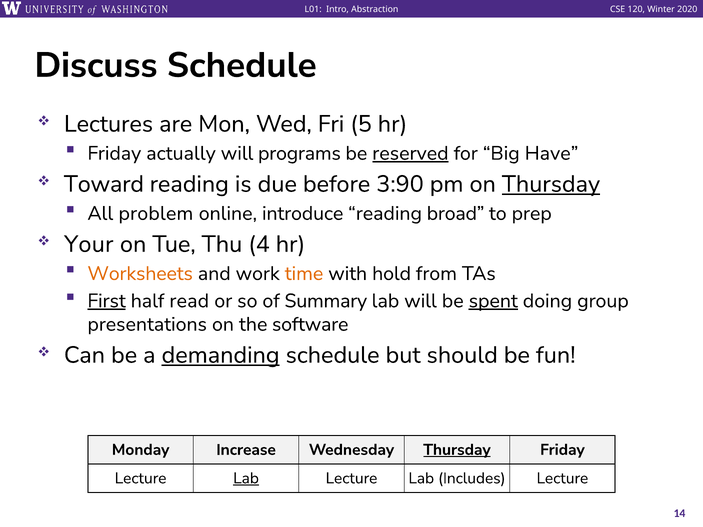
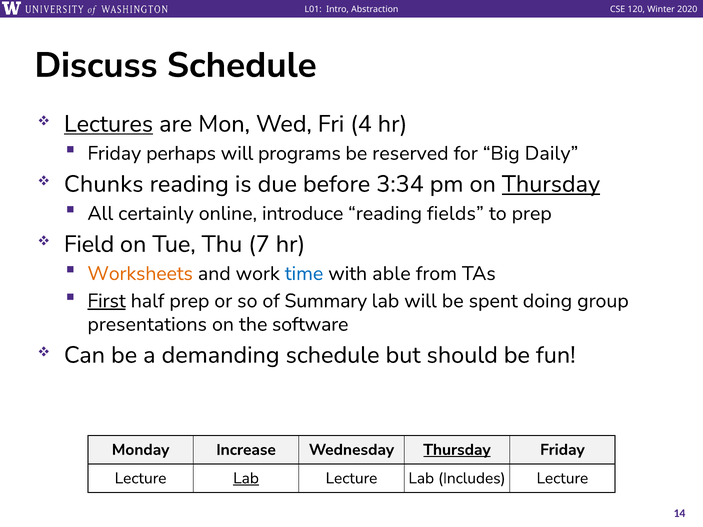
Lectures underline: none -> present (109, 124)
5: 5 -> 4 (361, 124)
actually: actually -> perhaps (181, 153)
reserved underline: present -> none (410, 153)
Have: Have -> Daily (552, 153)
Toward: Toward -> Chunks (104, 184)
3:90: 3:90 -> 3:34 (400, 184)
problem: problem -> certainly (156, 214)
broad: broad -> fields (455, 214)
Your: Your -> Field (89, 244)
4: 4 -> 7 (259, 244)
time colour: orange -> blue (304, 274)
hold: hold -> able (391, 274)
half read: read -> prep (189, 301)
spent underline: present -> none (493, 301)
demanding underline: present -> none (221, 355)
